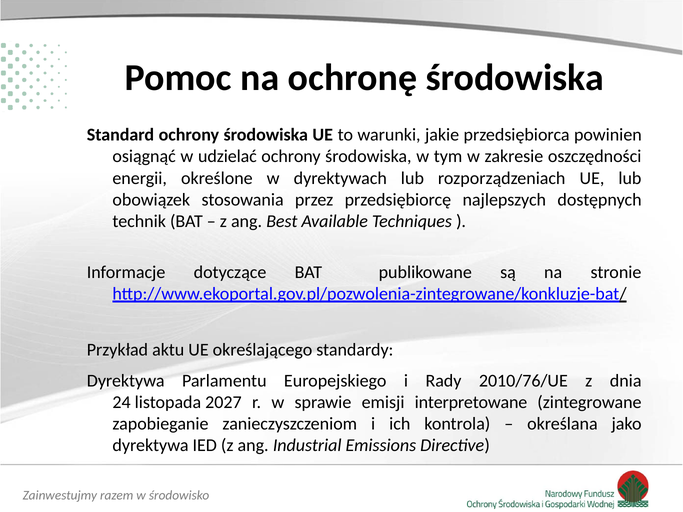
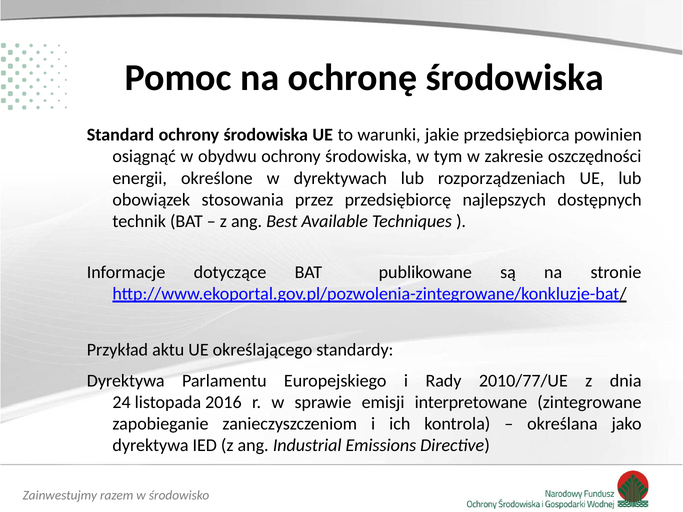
udzielać: udzielać -> obydwu (227, 157)
2010/76/UE: 2010/76/UE -> 2010/77/UE (523, 381)
2027: 2027 -> 2016 (223, 402)
